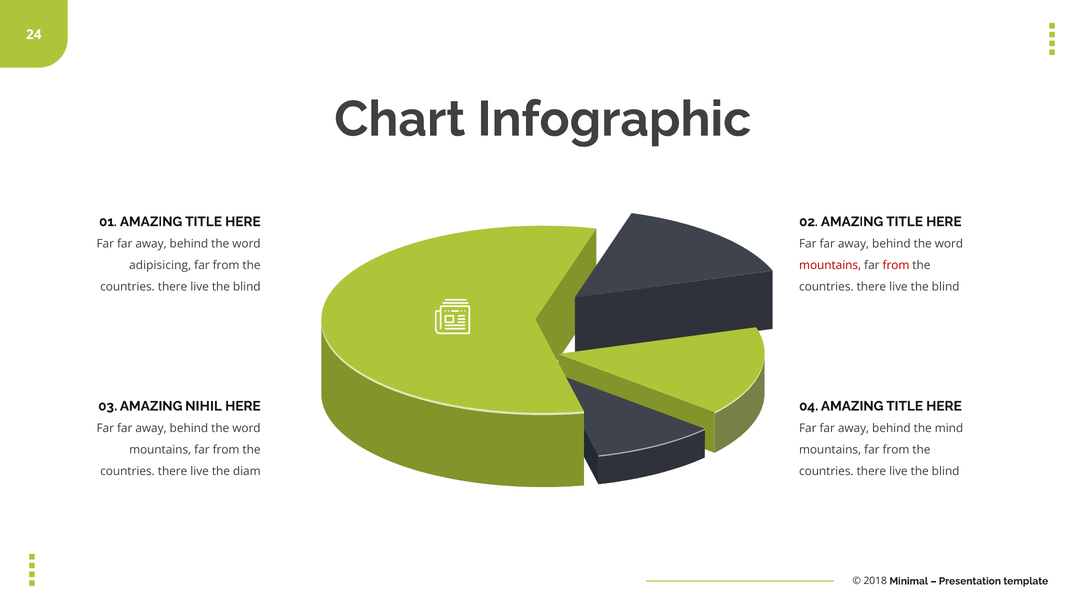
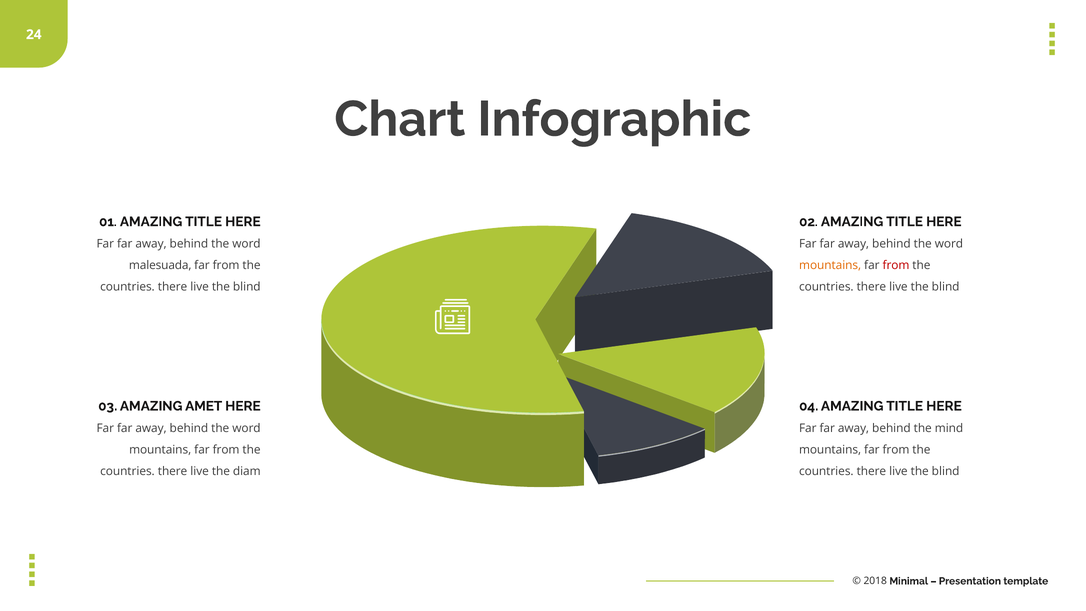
adipisicing: adipisicing -> malesuada (160, 265)
mountains colour: red -> orange (830, 265)
NIHIL: NIHIL -> AMET (204, 406)
